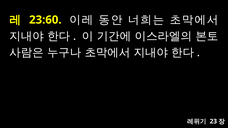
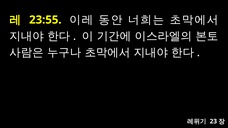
23:60: 23:60 -> 23:55 (45, 20)
